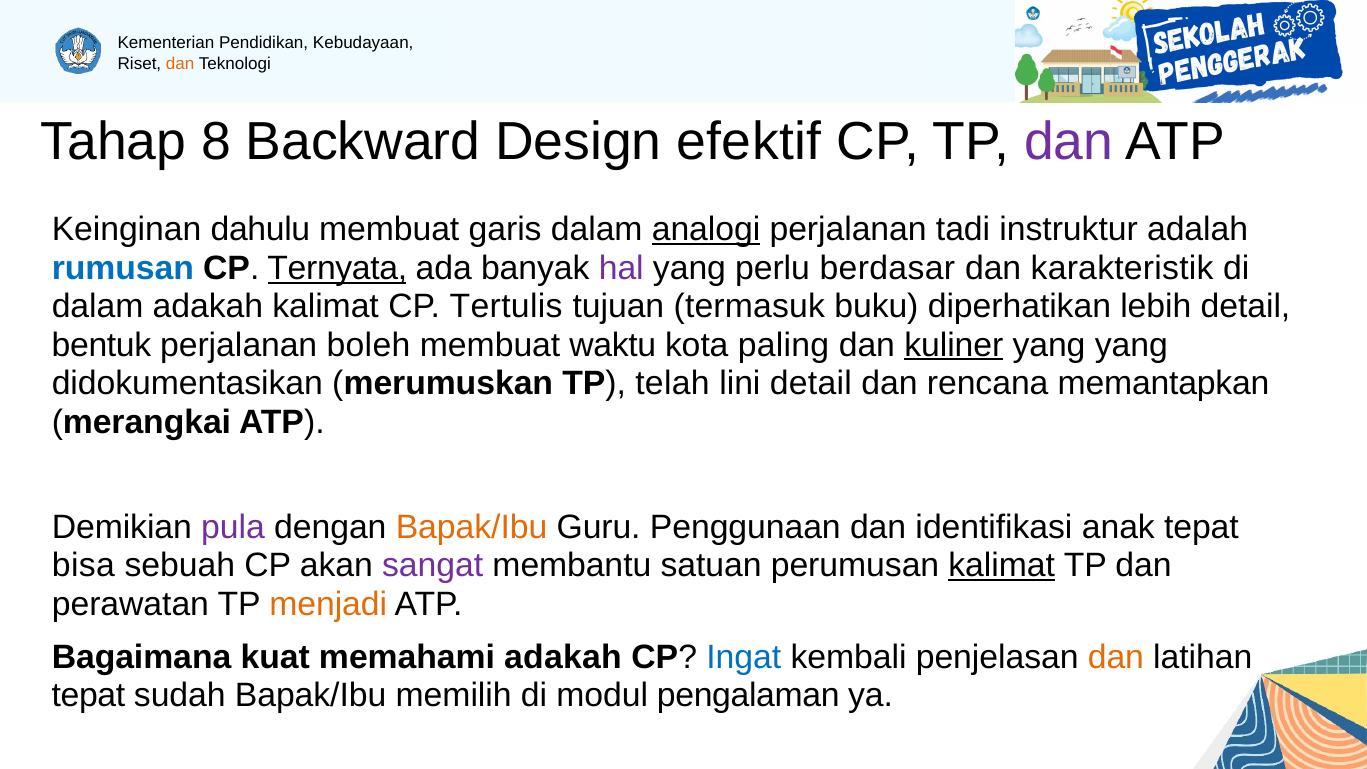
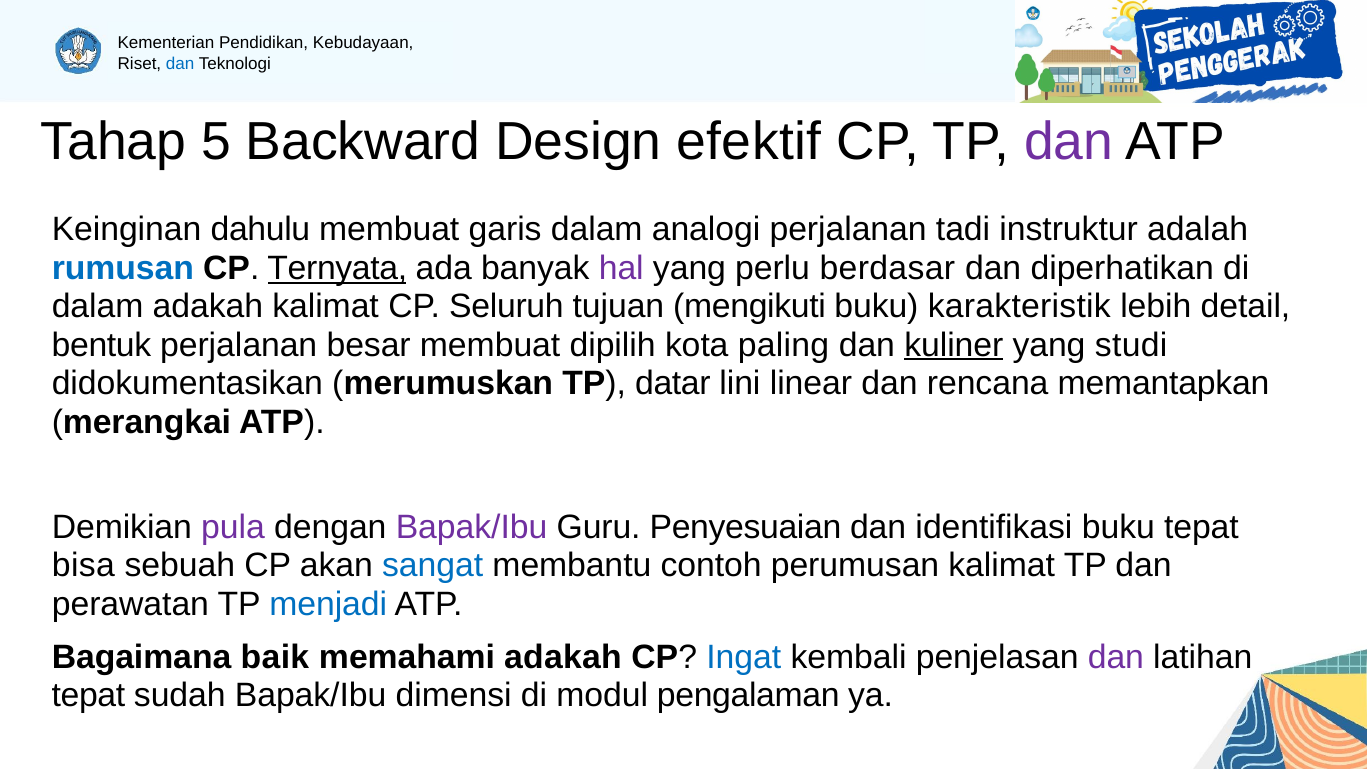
dan colour: orange -> blue (180, 64)
8: 8 -> 5 (216, 142)
analogi underline: present -> none (706, 230)
karakteristik: karakteristik -> diperhatikan (1122, 268)
Tertulis: Tertulis -> Seluruh (506, 306)
termasuk: termasuk -> mengikuti (750, 306)
diperhatikan: diperhatikan -> karakteristik (1019, 306)
boleh: boleh -> besar (369, 345)
waktu: waktu -> dipilih (613, 345)
yang yang: yang -> studi (1131, 345)
telah: telah -> datar (673, 383)
lini detail: detail -> linear (811, 383)
Bapak/Ibu colour: orange -> purple (472, 527)
Penggunaan: Penggunaan -> Penyesuaian (745, 527)
identifikasi anak: anak -> buku (1118, 527)
sangat colour: purple -> blue (433, 566)
satuan: satuan -> contoh (711, 566)
kalimat underline: present -> none (1002, 566)
menjadi colour: orange -> blue (328, 604)
kuat: kuat -> baik (275, 657)
dan colour: orange -> purple (1116, 657)
memilih: memilih -> dimensi (454, 695)
